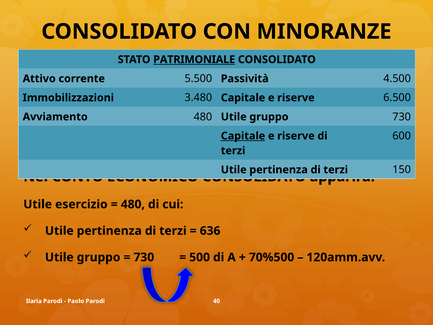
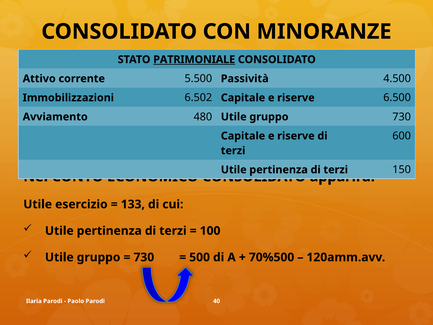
3.480: 3.480 -> 6.502 (198, 98)
Capitale underline: present -> none (243, 136)
480: 480 -> 133 (133, 204)
636: 636 -> 100 (210, 231)
